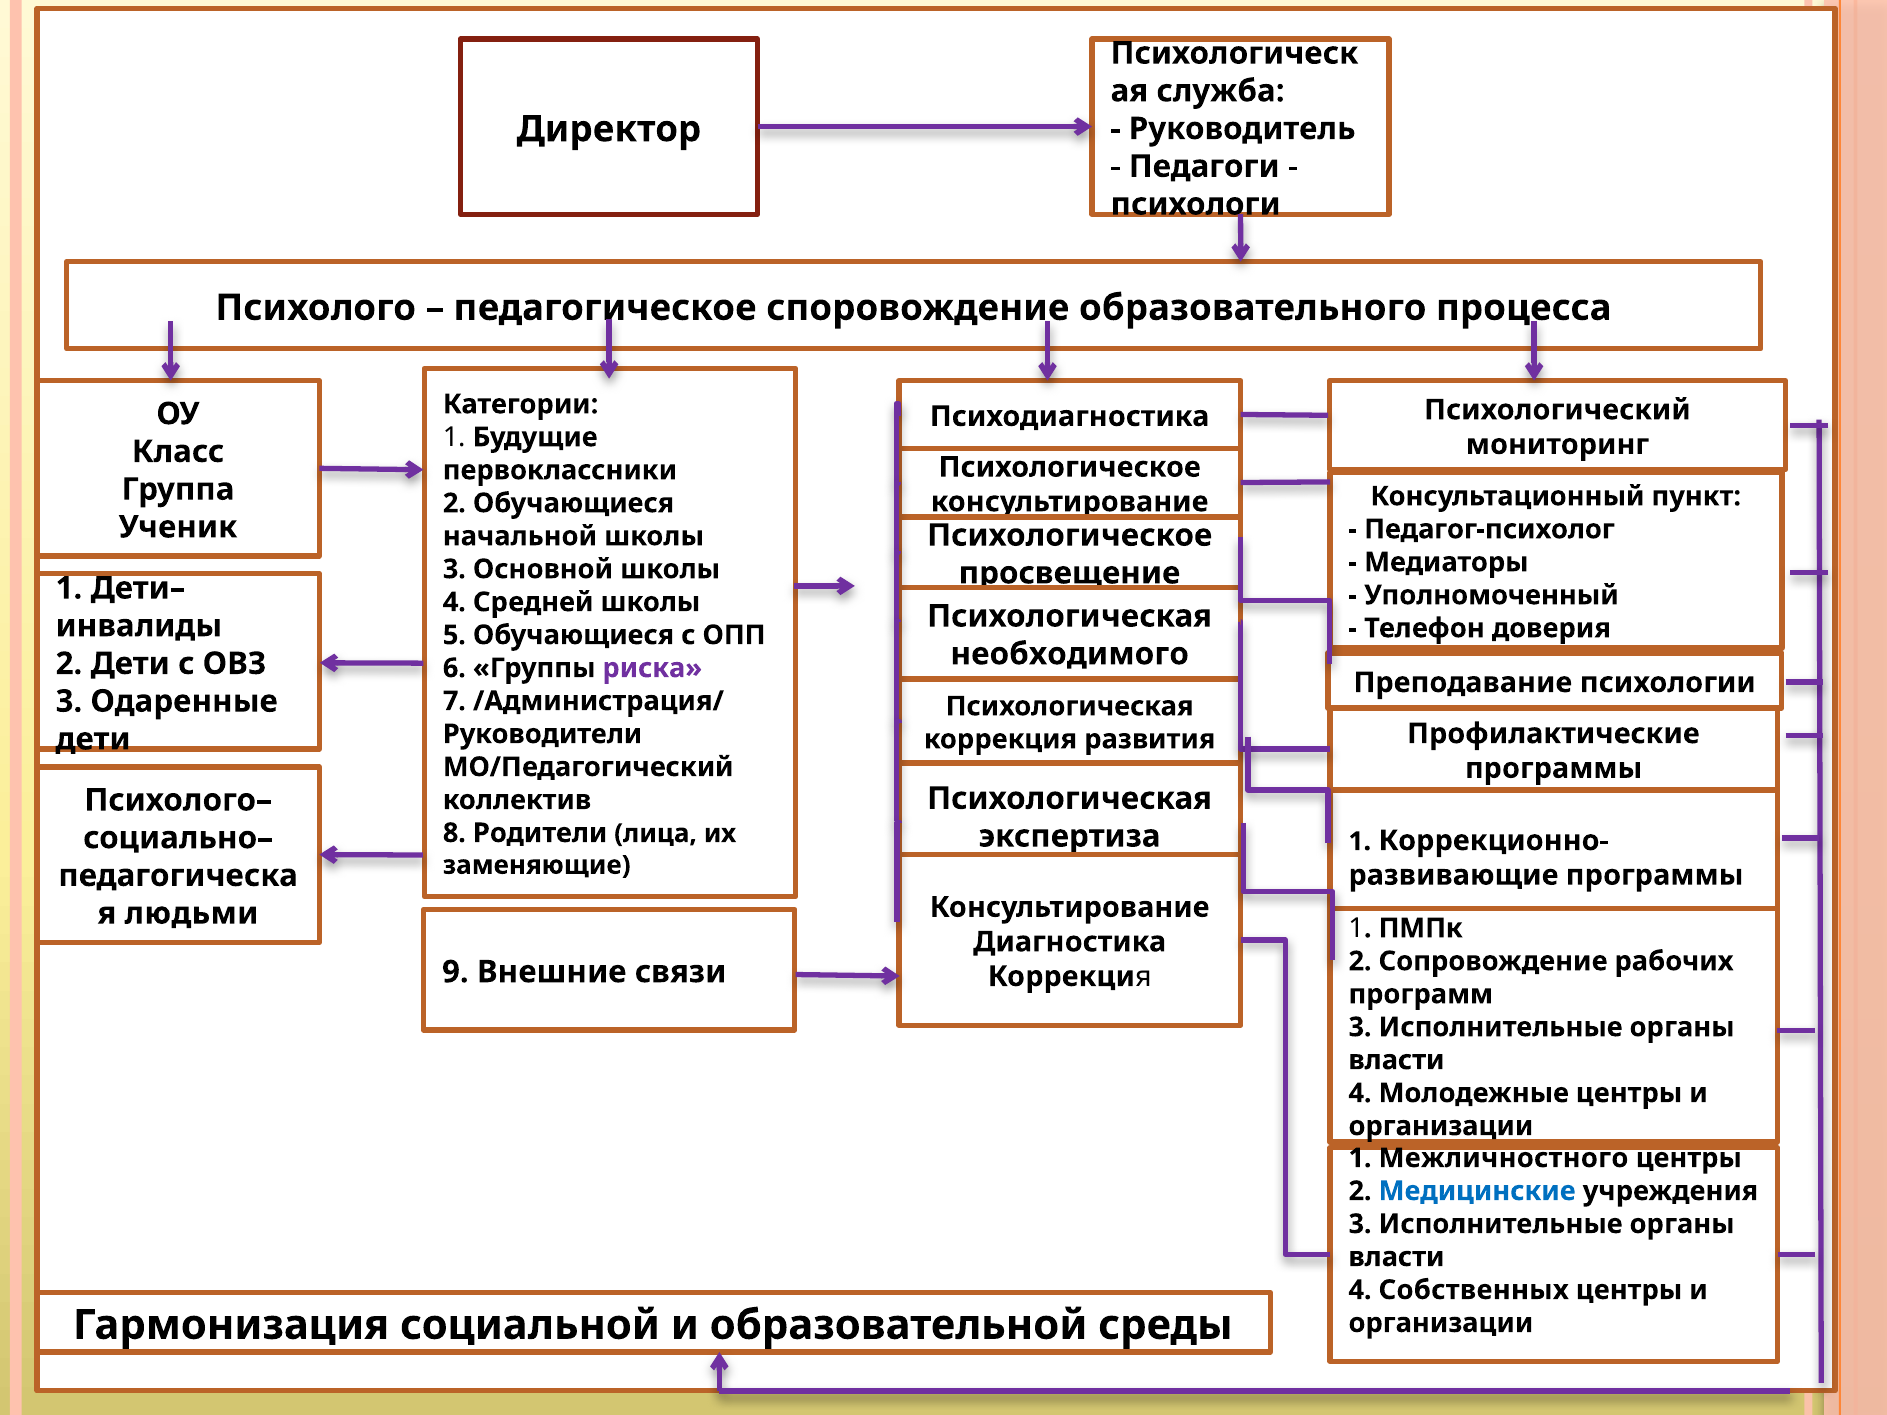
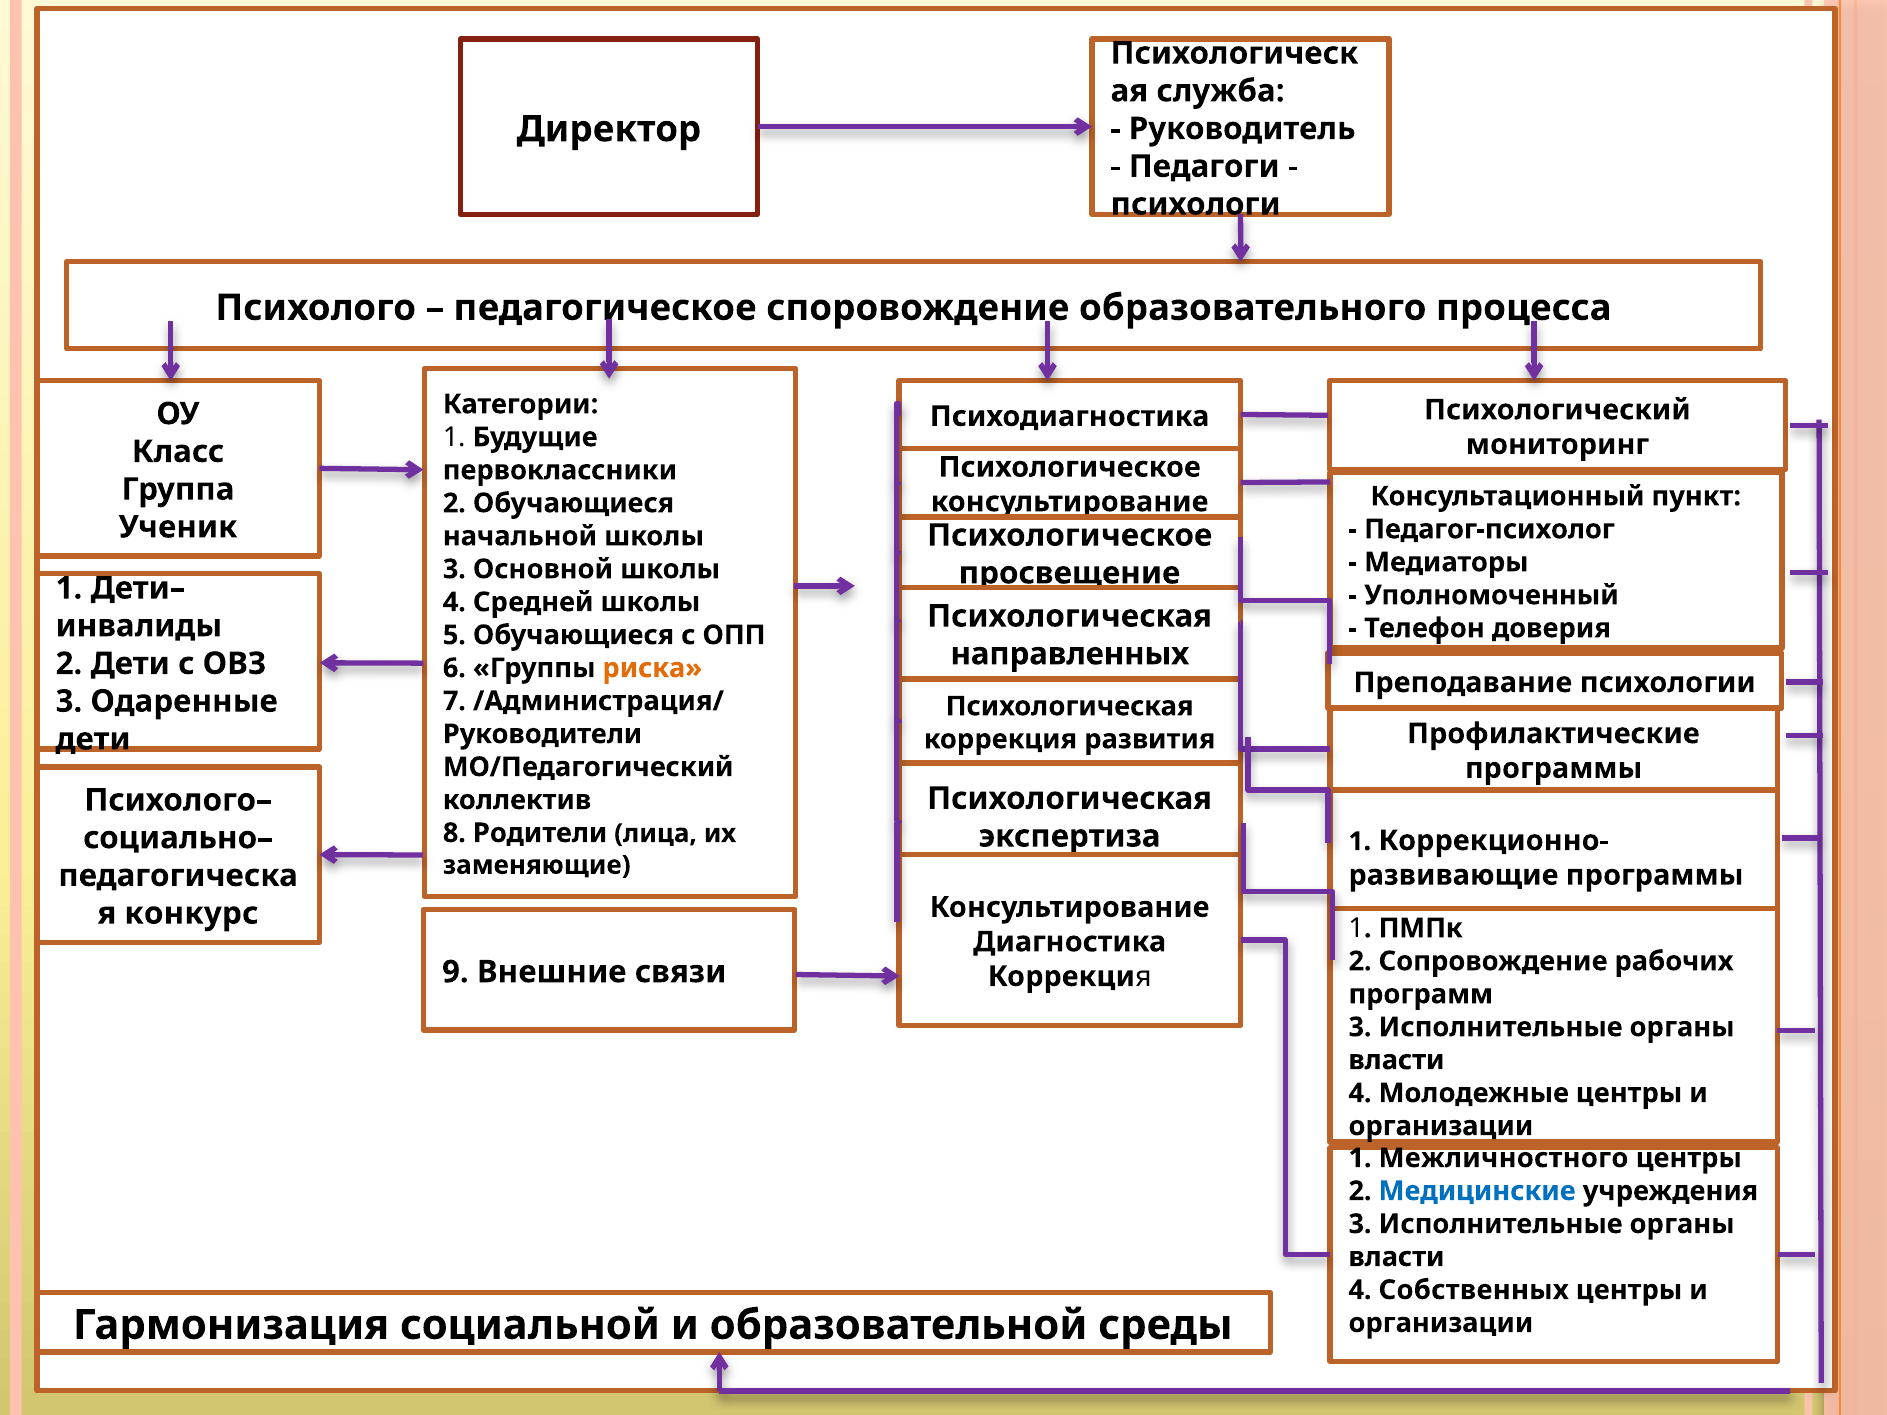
необходимого: необходимого -> направленных (1070, 654)
риска colour: purple -> orange (652, 668)
людьми: людьми -> конкурс (191, 914)
